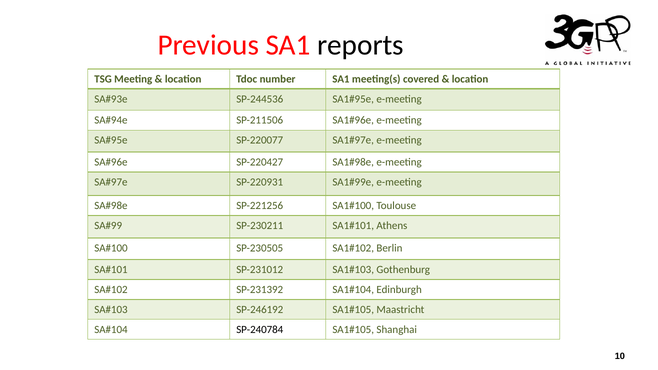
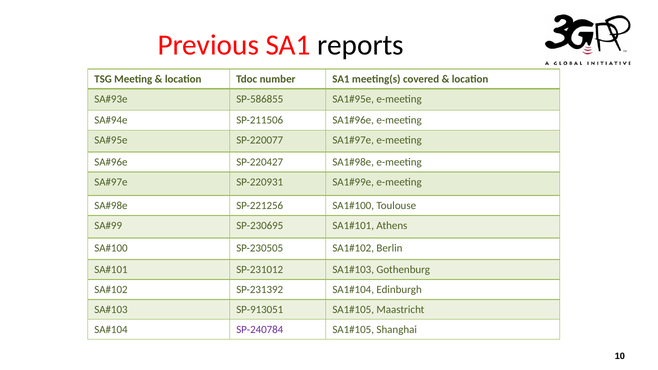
SP-244536: SP-244536 -> SP-586855 (260, 99)
SP-230211: SP-230211 -> SP-230695 (260, 226)
SP-246192: SP-246192 -> SP-913051 (260, 310)
SP-240784 colour: black -> purple (260, 330)
